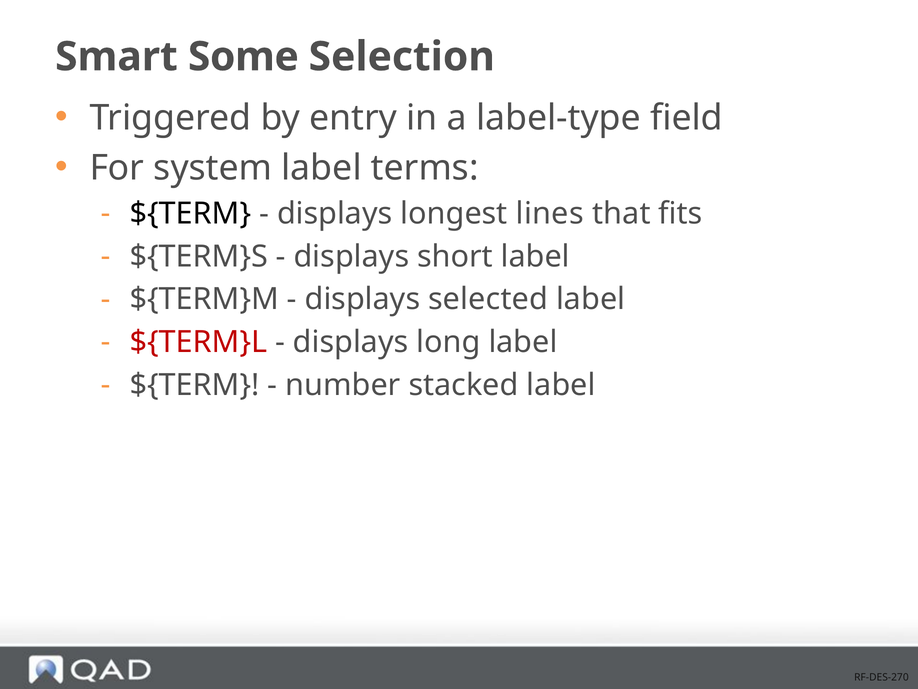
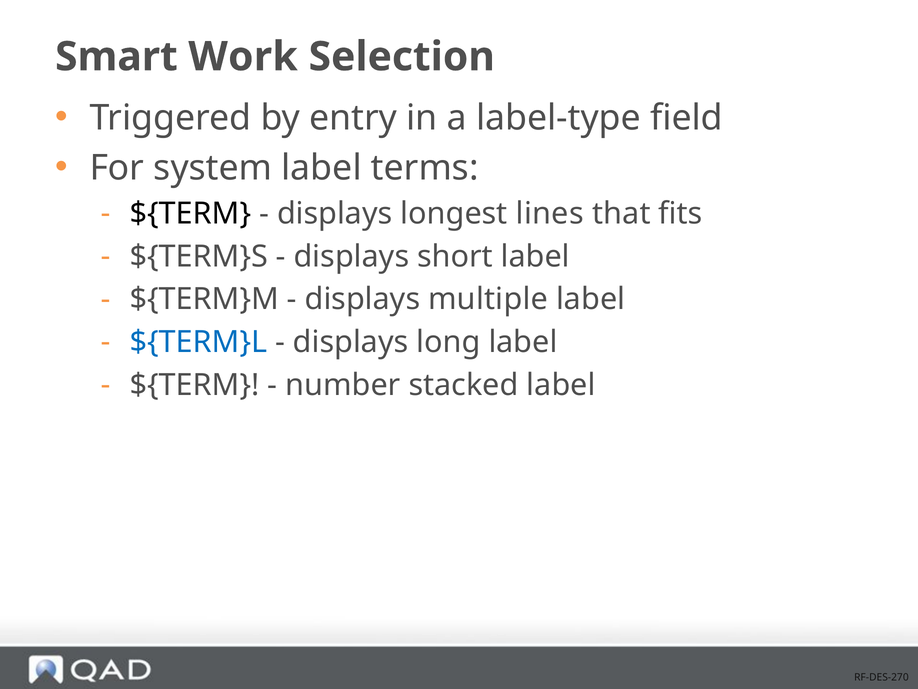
Some: Some -> Work (243, 57)
selected: selected -> multiple (488, 299)
${TERM}L colour: red -> blue (198, 342)
